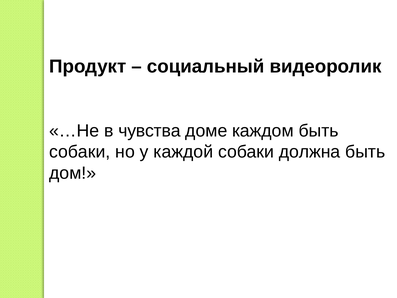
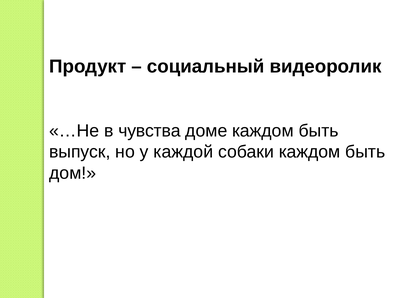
собаки: собаки -> выпуск (80, 152)
собаки должна: должна -> каждом (310, 152)
